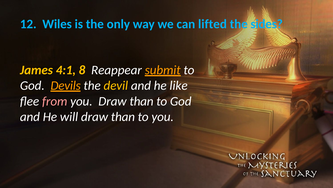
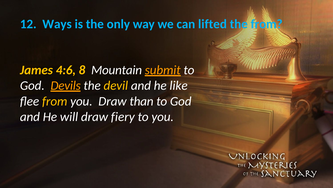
Wiles: Wiles -> Ways (57, 24)
the sides: sides -> from (267, 24)
4:1: 4:1 -> 4:6 (66, 70)
Reappear: Reappear -> Mountain (117, 70)
from colour: pink -> yellow (55, 101)
will draw than: than -> fiery (123, 116)
